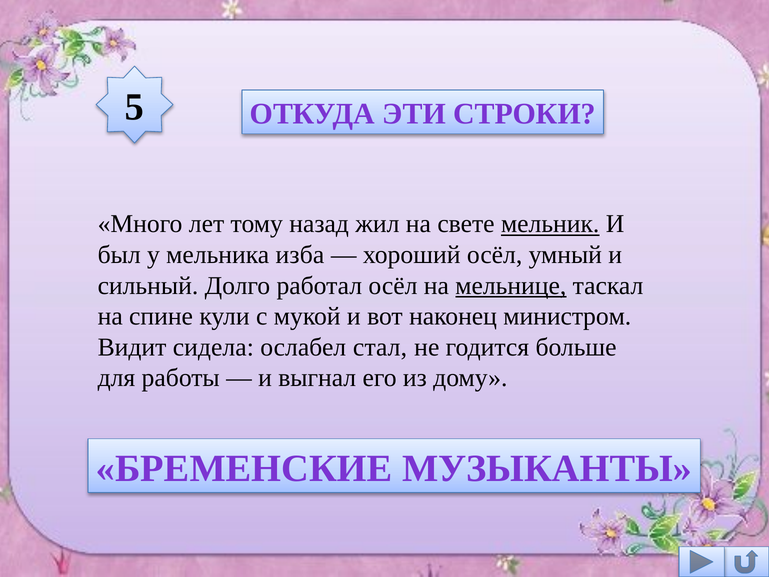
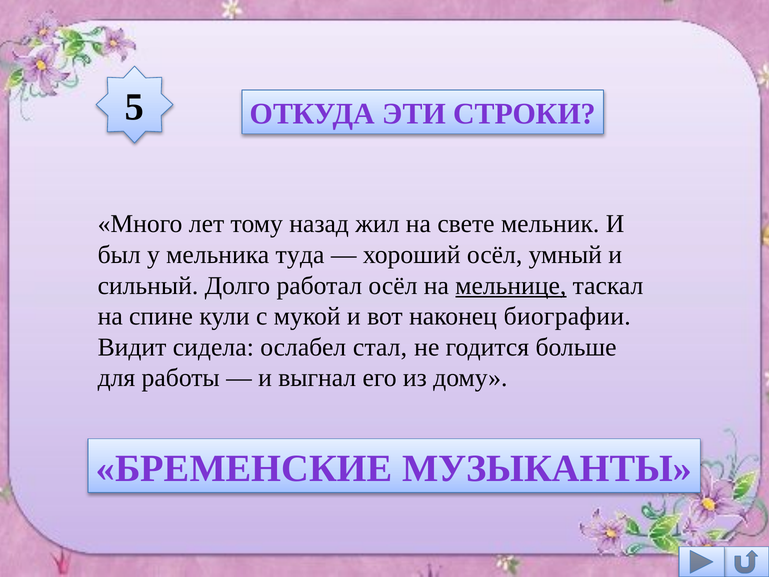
мельник underline: present -> none (550, 224)
изба: изба -> туда (300, 255)
министром: министром -> биографии (567, 316)
